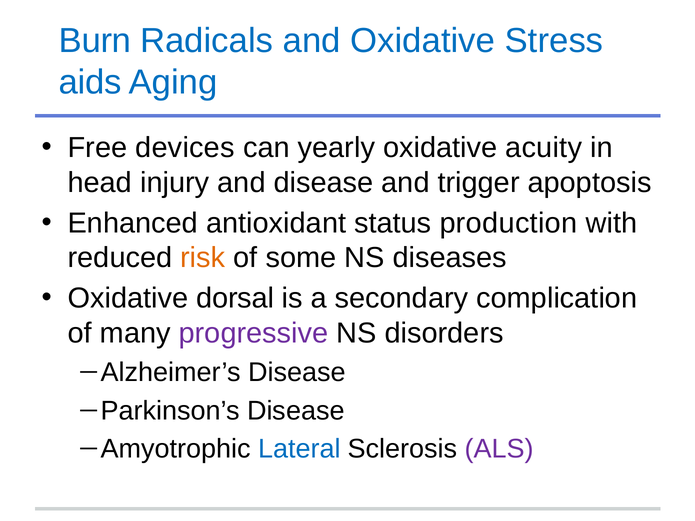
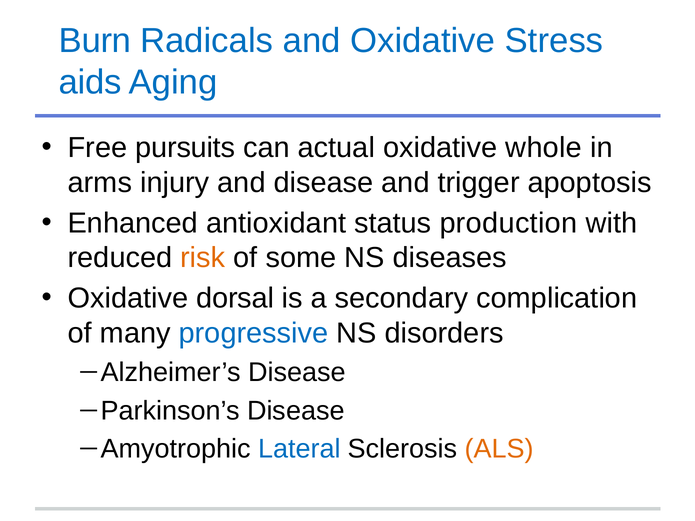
devices: devices -> pursuits (185, 148)
yearly: yearly -> actual (336, 148)
acuity: acuity -> whole (544, 148)
head: head -> arms (100, 183)
progressive colour: purple -> blue (254, 333)
ALS colour: purple -> orange (499, 449)
